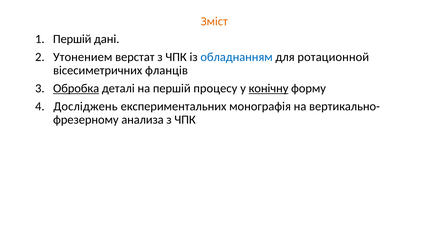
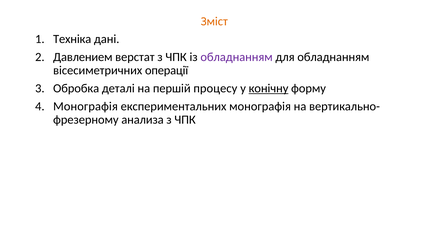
Першій: Першій -> Техніка (72, 39)
Утонением: Утонением -> Давлением (83, 57)
обладнанням colour: blue -> purple (237, 57)
для ротационной: ротационной -> обладнанням (333, 57)
фланців: фланців -> операції (167, 70)
Обробка underline: present -> none (76, 88)
Досліджень: Досліджень -> Монографія (85, 106)
